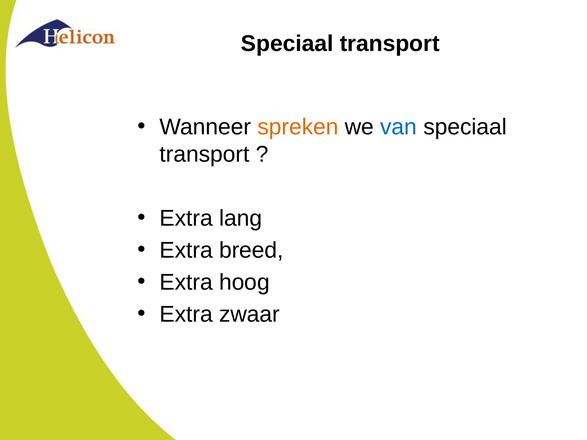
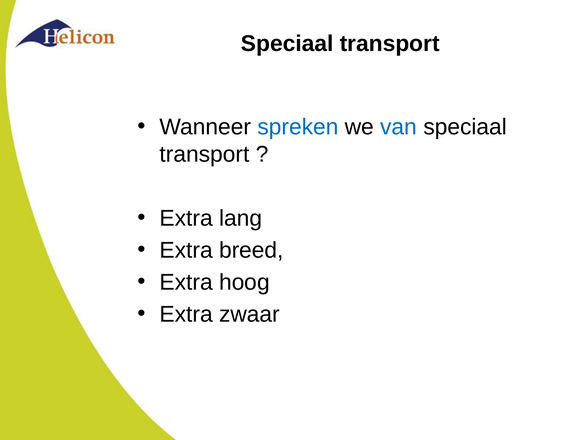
spreken colour: orange -> blue (298, 127)
